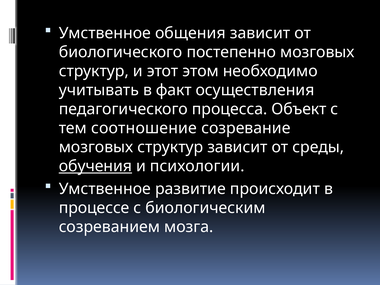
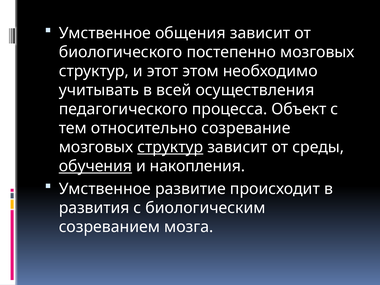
факт: факт -> всей (174, 90)
соотношение: соотношение -> относительно (144, 128)
структур underline: none -> present (170, 147)
психологии: психологии -> накопления (197, 166)
процессе: процессе -> развития (94, 208)
